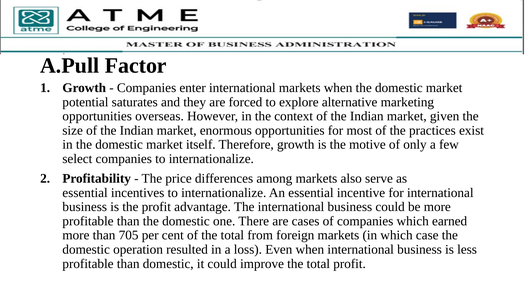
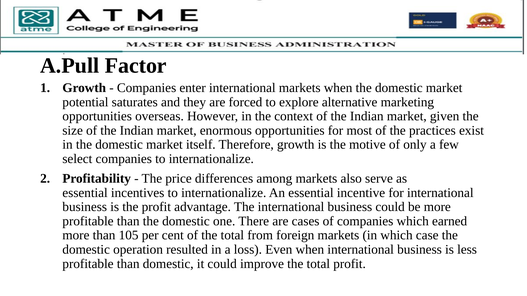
705: 705 -> 105 (129, 236)
